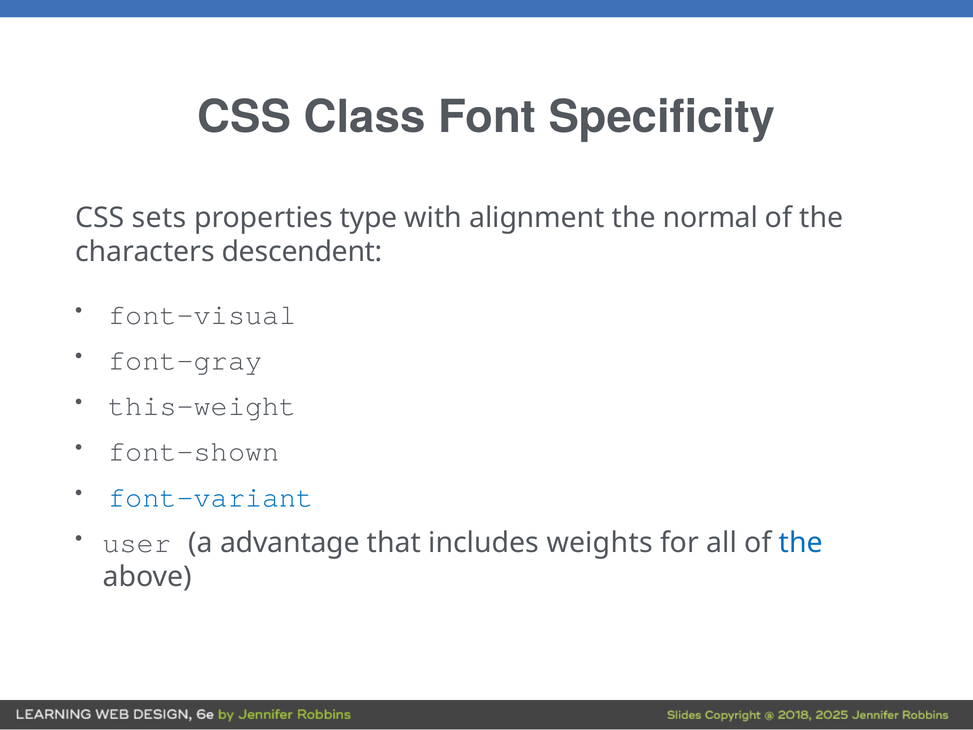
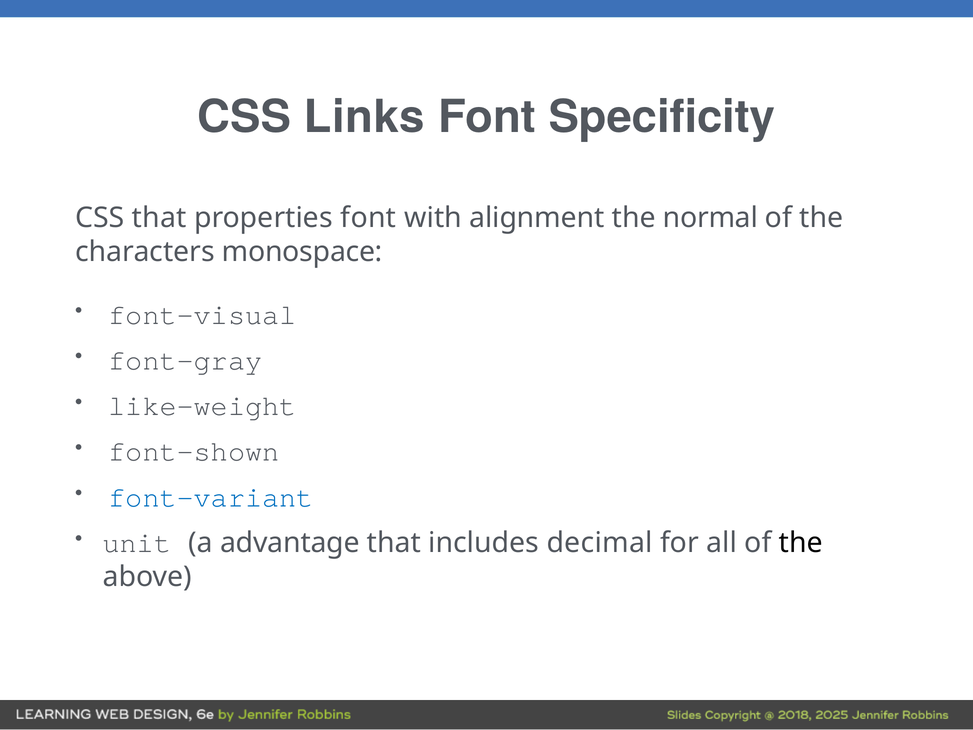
Class: Class -> Links (364, 117)
CSS sets: sets -> that (159, 218)
properties type: type -> font (368, 218)
descendent: descendent -> monospace (302, 252)
this-weight: this-weight -> like-weight (202, 406)
user: user -> unit (137, 543)
weights: weights -> decimal (600, 543)
the colour: blue -> black (801, 543)
